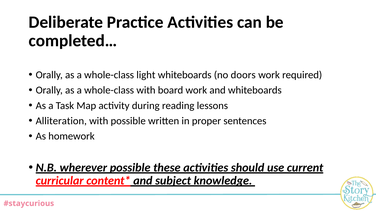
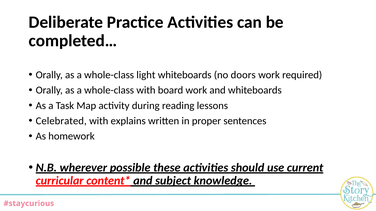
Alliteration: Alliteration -> Celebrated (61, 121)
with possible: possible -> explains (128, 121)
